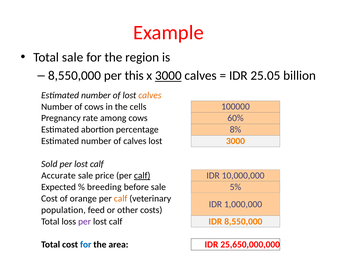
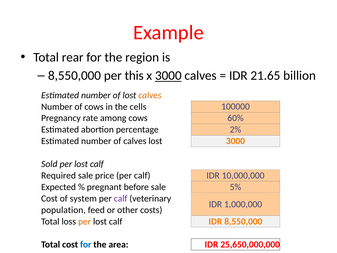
Total sale: sale -> rear (73, 57)
25.05: 25.05 -> 21.65 (265, 76)
8%: 8% -> 2% (235, 129)
Accurate: Accurate -> Required (59, 175)
calf underline: present -> none (142, 175)
breeding: breeding -> pregnant (104, 187)
orange: orange -> system (83, 198)
calf colour: orange -> purple (121, 198)
per colour: purple -> orange (85, 221)
